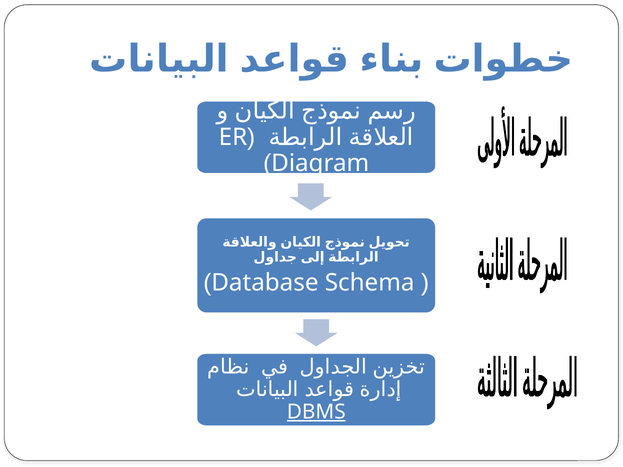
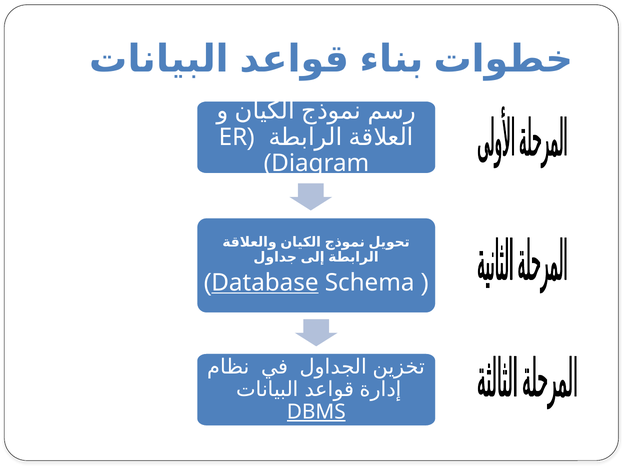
Database underline: none -> present (265, 283)
